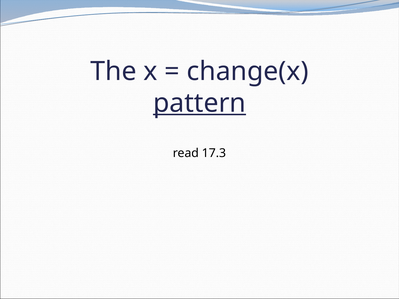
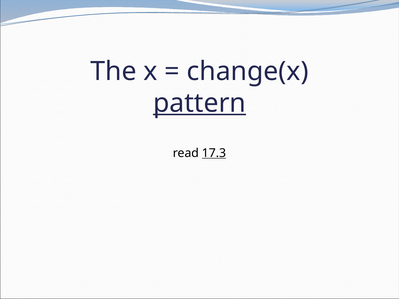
17.3 underline: none -> present (214, 153)
